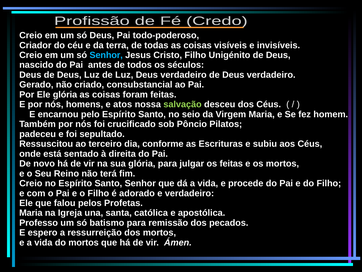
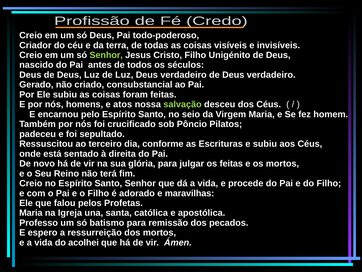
Senhor colour: light blue -> light green (106, 55)
Ele glória: glória -> subiu (65, 94)
e verdadeiro: verdadeiro -> maravilhas (190, 193)
do mortos: mortos -> acolhei (84, 242)
